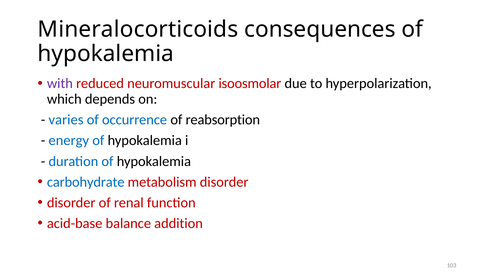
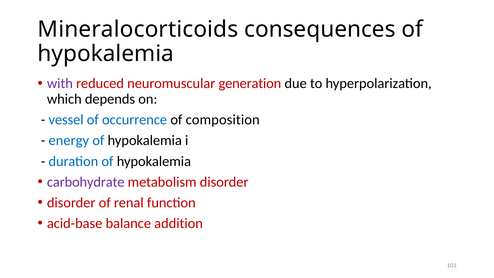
isoosmolar: isoosmolar -> generation (250, 84)
varies: varies -> vessel (66, 120)
reabsorption: reabsorption -> composition (223, 120)
carbohydrate colour: blue -> purple (86, 182)
